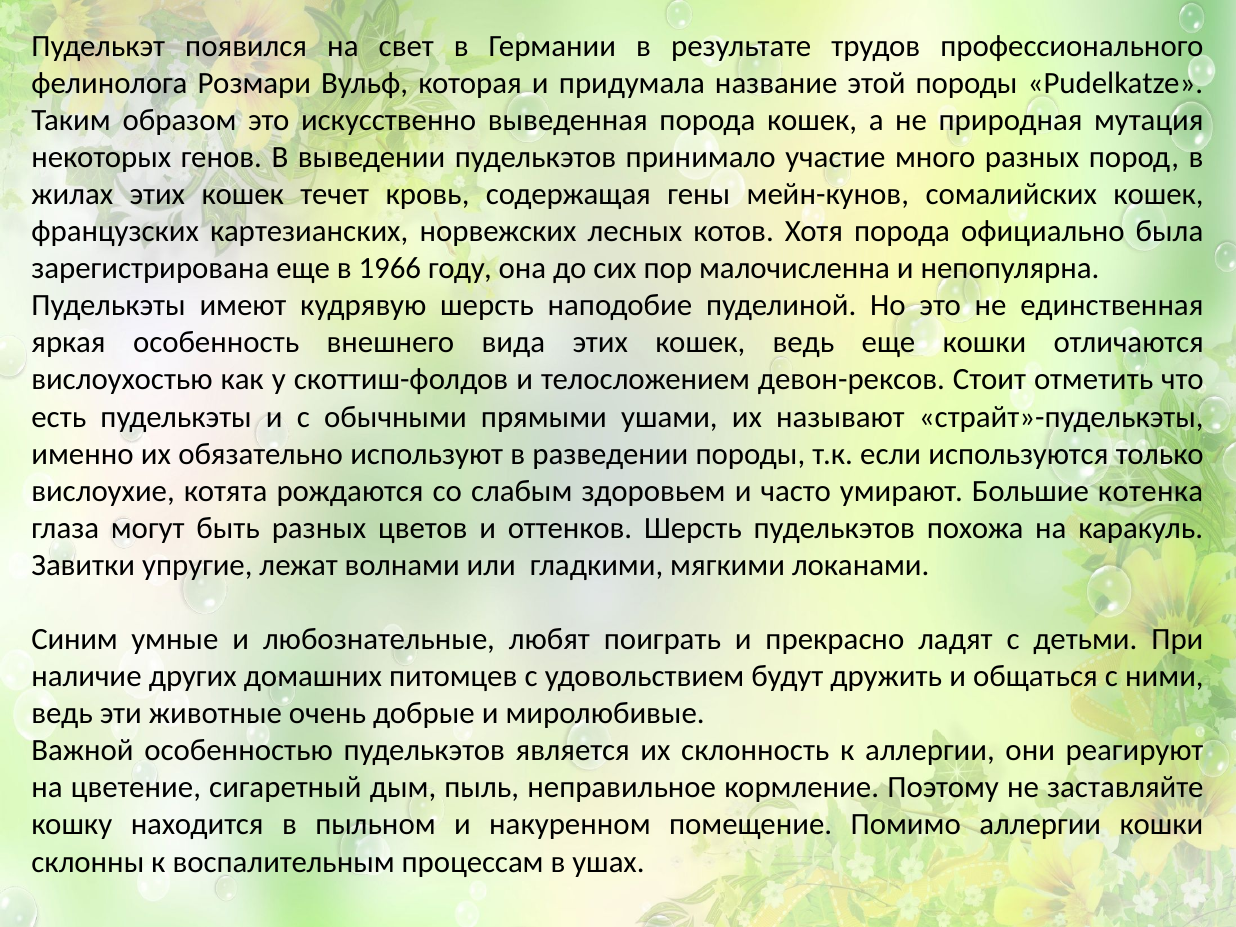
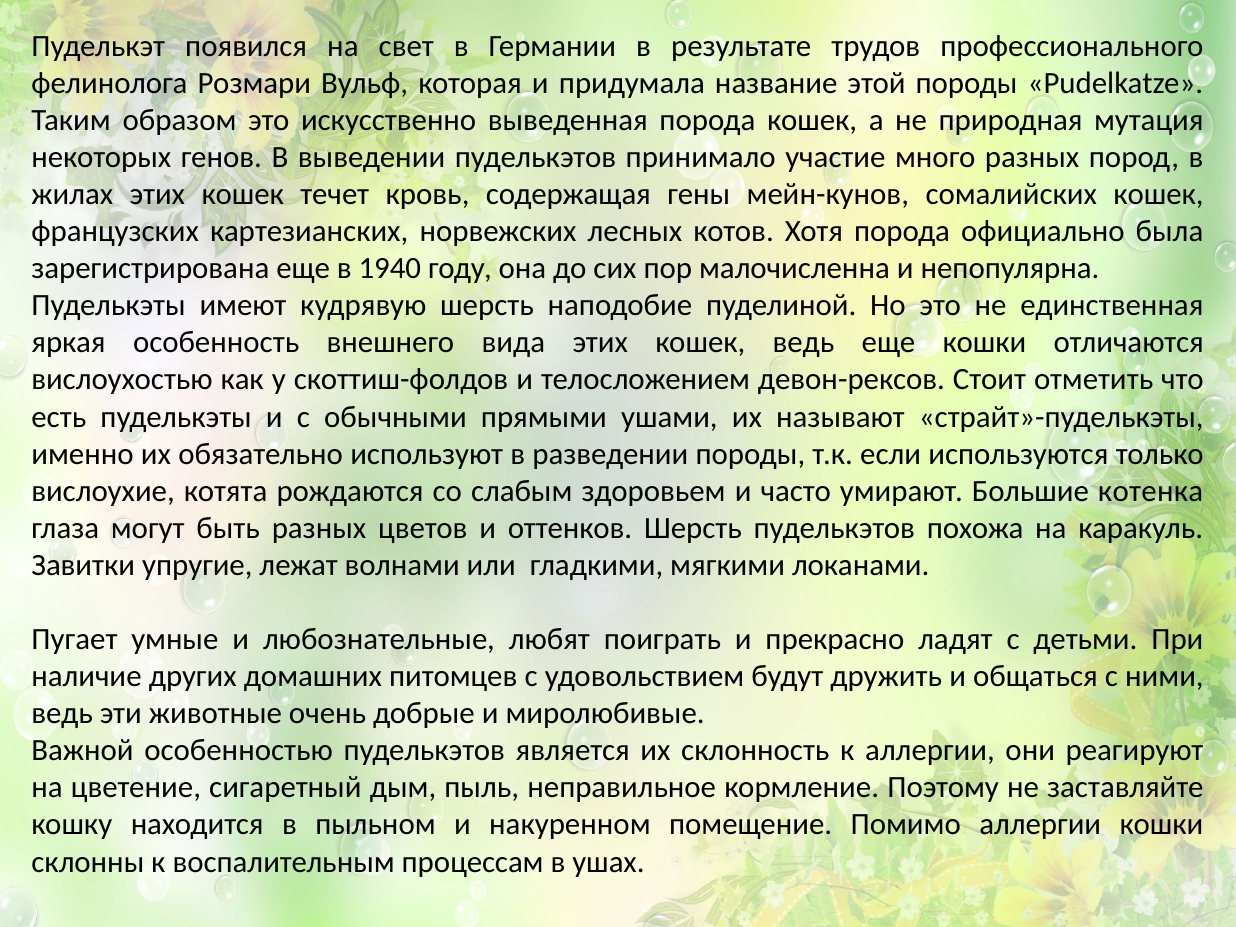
1966: 1966 -> 1940 (390, 269)
Синим: Синим -> Пугает (74, 639)
